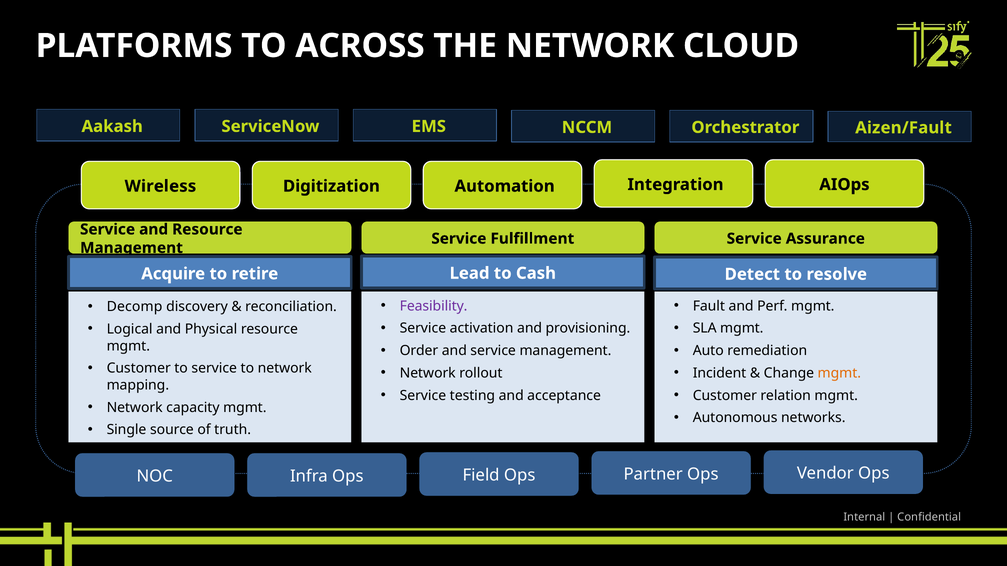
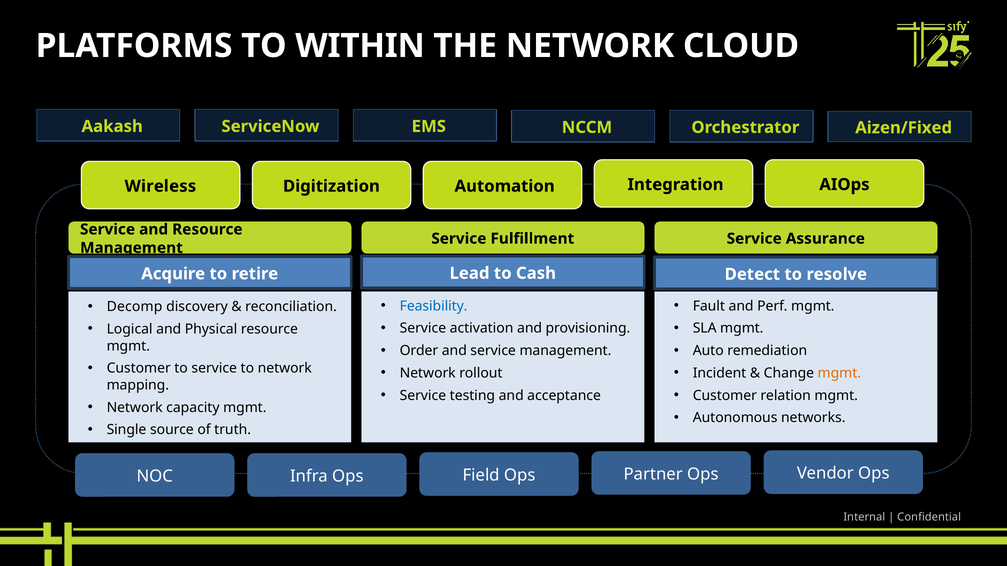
ACROSS: ACROSS -> WITHIN (360, 46)
Aizen/Fault: Aizen/Fault -> Aizen/Fixed (904, 128)
Feasibility colour: purple -> blue (434, 306)
